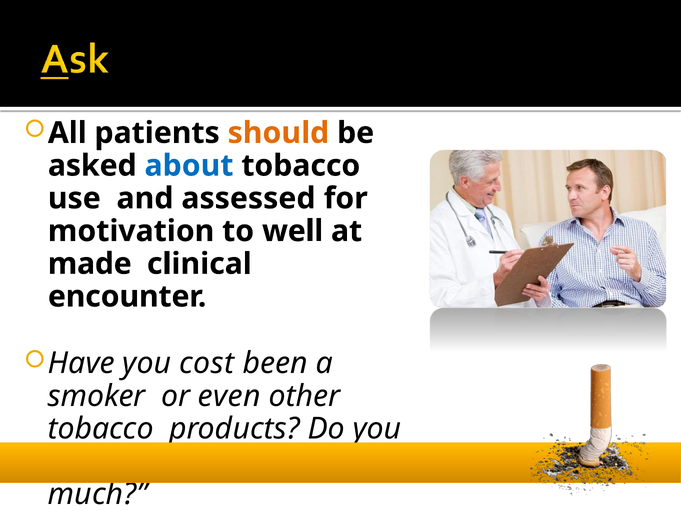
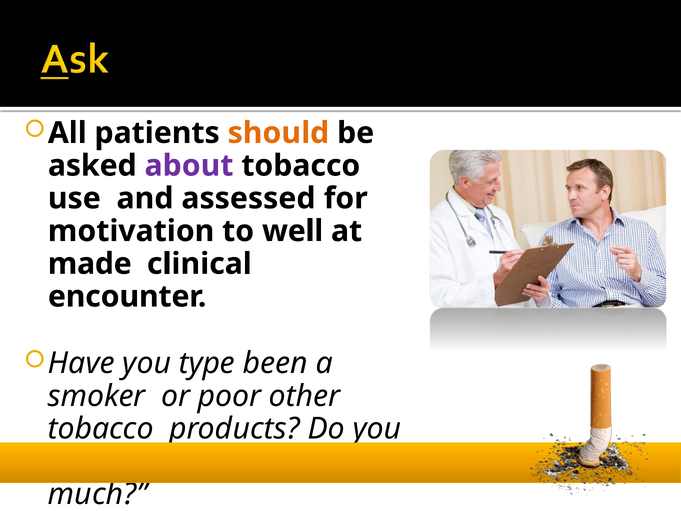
about colour: blue -> purple (189, 166)
cost: cost -> type (207, 363)
even: even -> poor (230, 396)
